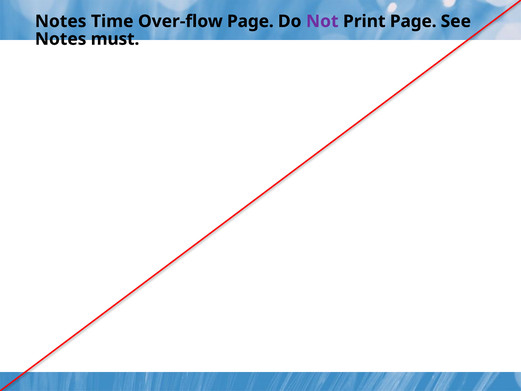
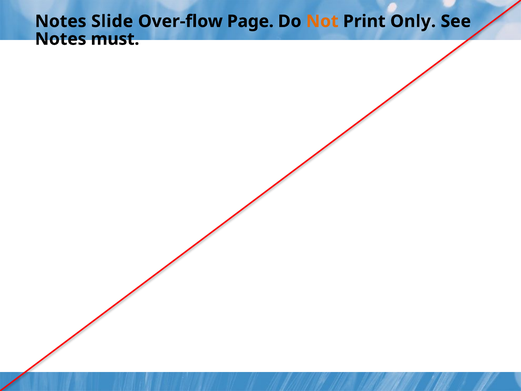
Time: Time -> Slide (112, 21)
Not colour: purple -> orange (322, 21)
Print Page: Page -> Only (413, 21)
